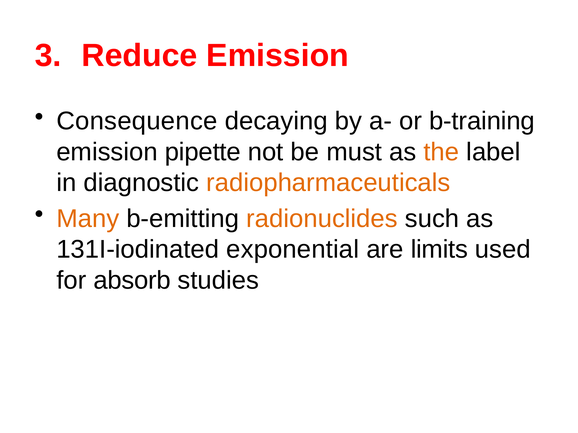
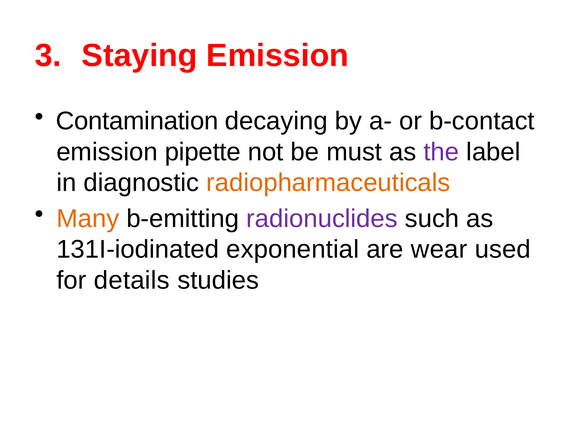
Reduce: Reduce -> Staying (140, 56)
Consequence: Consequence -> Contamination (137, 121)
b-training: b-training -> b-contact (482, 121)
the colour: orange -> purple (441, 152)
radionuclides colour: orange -> purple (322, 219)
limits: limits -> wear (439, 250)
absorb: absorb -> details (132, 281)
